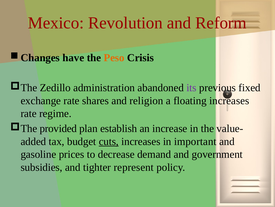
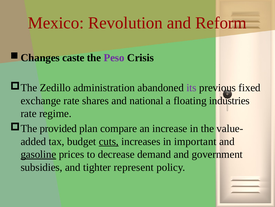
have: have -> caste (73, 58)
Peso colour: orange -> purple (114, 58)
religion: religion -> national (146, 100)
floating increases: increases -> industries (229, 100)
establish: establish -> compare (119, 128)
gasoline underline: none -> present (38, 154)
